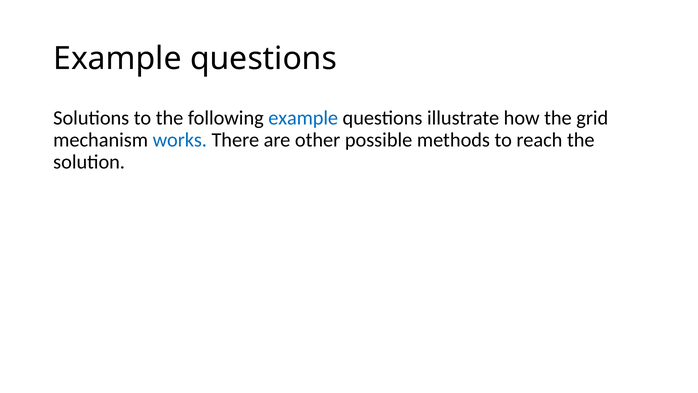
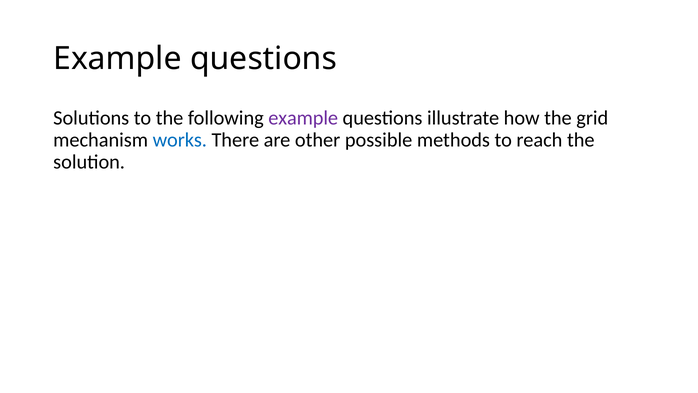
example colour: blue -> purple (303, 118)
